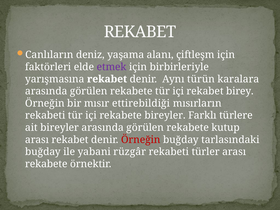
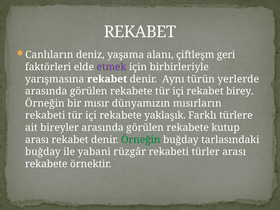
çiftleşm için: için -> geri (226, 55)
karalara: karalara -> yerlerde (238, 79)
ettirebildiği: ettirebildiği -> dünyamızın (141, 103)
rekabete bireyler: bireyler -> yaklaşık (165, 115)
Örneğin colour: red -> green (141, 140)
